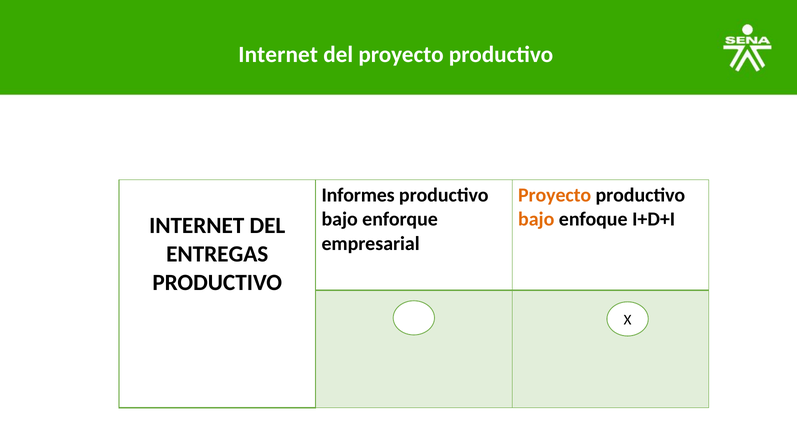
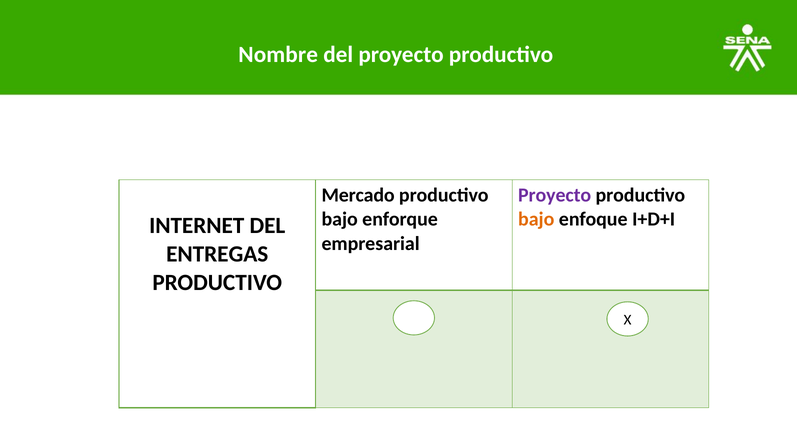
Internet: Internet -> Nombre (278, 54)
Informes: Informes -> Mercado (358, 195)
Proyecto colour: orange -> purple (555, 195)
